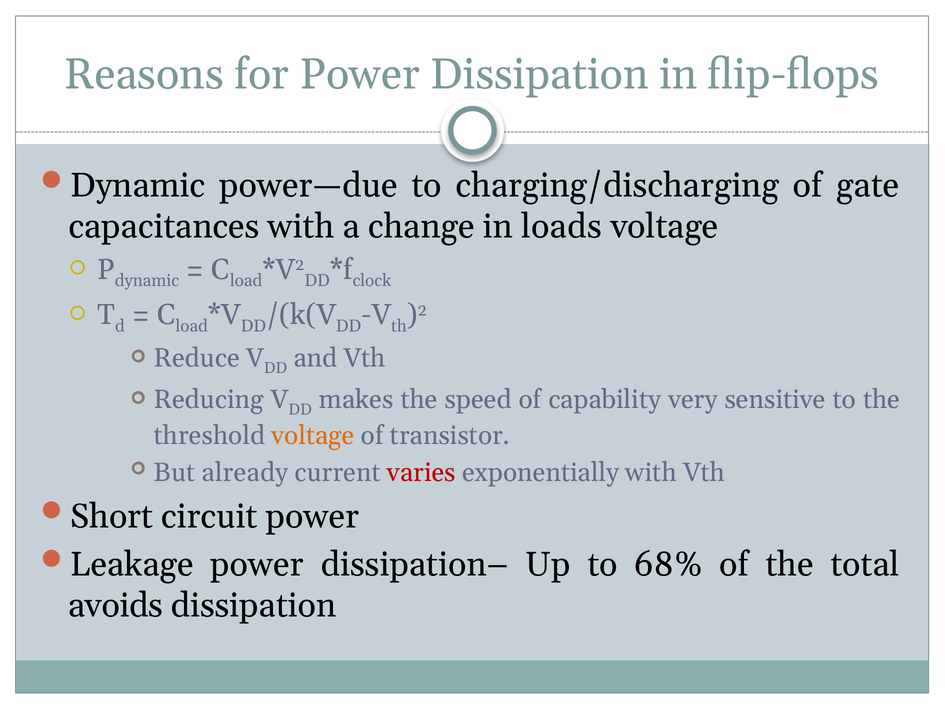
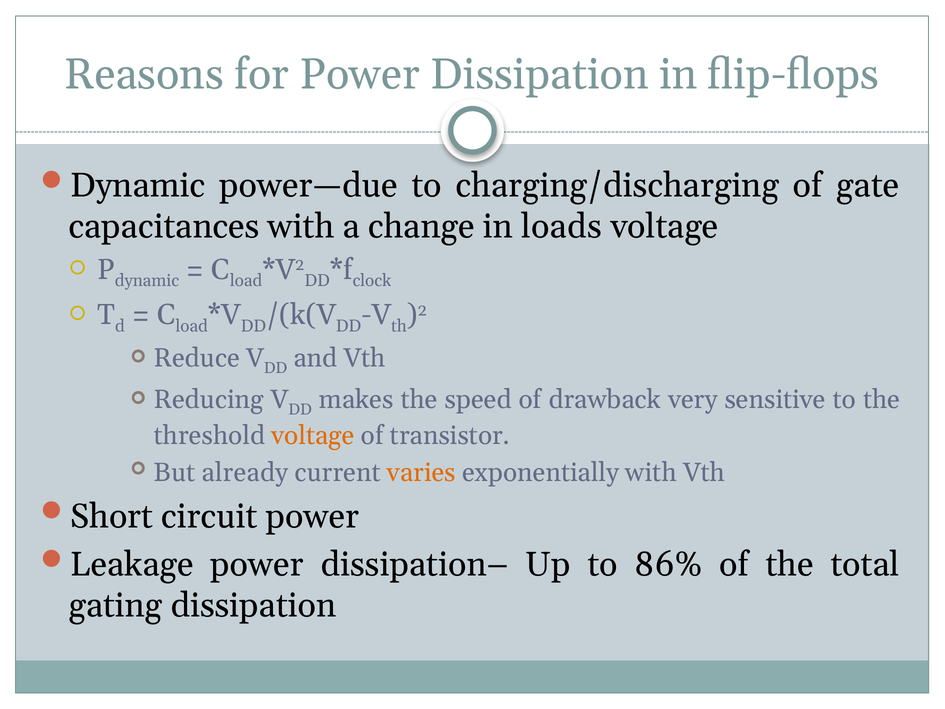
capability: capability -> drawback (605, 399)
varies colour: red -> orange (421, 472)
68%: 68% -> 86% (668, 564)
avoids: avoids -> gating (116, 605)
